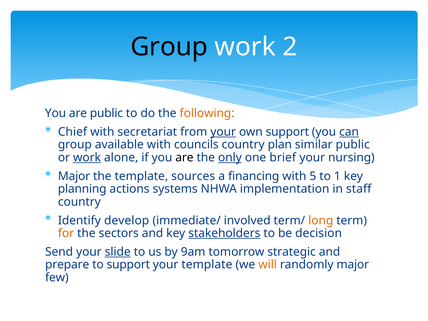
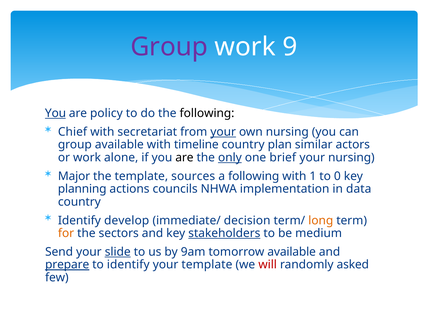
Group colour: black -> purple (169, 47)
2: 2 -> 9 (290, 47)
You underline: none -> present (56, 113)
are public: public -> policy (106, 113)
following colour: orange -> black (207, 113)
own support: support -> nursing (287, 132)
can underline: present -> none (349, 132)
councils: councils -> timeline (196, 145)
similar public: public -> actors (353, 145)
work underline: present -> none (87, 158)
a financing: financing -> following (254, 176)
5: 5 -> 1 (313, 176)
1: 1 -> 0 (337, 176)
systems: systems -> councils (175, 189)
staff: staff -> data (359, 189)
involved: involved -> decision (247, 220)
decision: decision -> medium (319, 233)
tomorrow strategic: strategic -> available (292, 252)
prepare underline: none -> present (67, 265)
to support: support -> identify (128, 265)
will colour: orange -> red (268, 265)
randomly major: major -> asked (353, 265)
